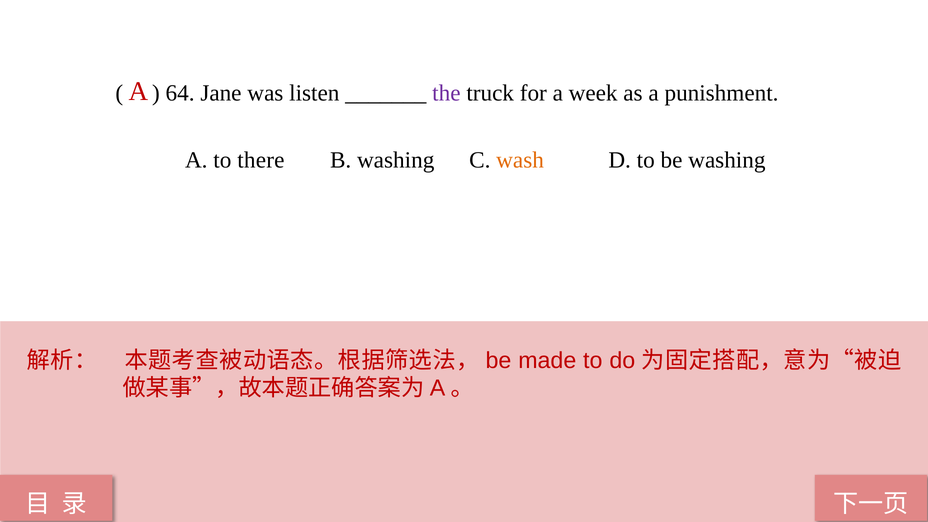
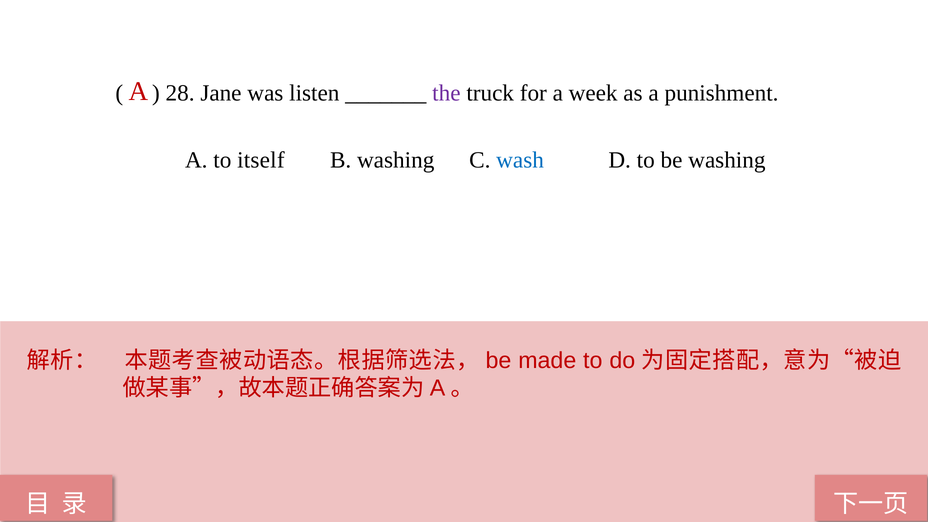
64: 64 -> 28 (180, 93)
there: there -> itself (261, 160)
wash colour: orange -> blue (520, 160)
